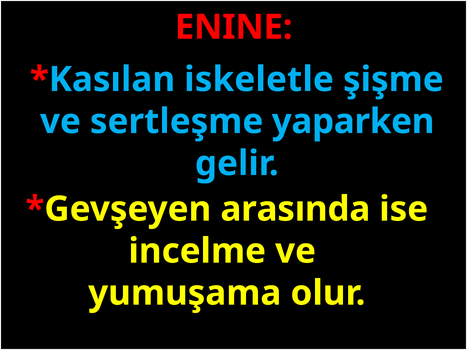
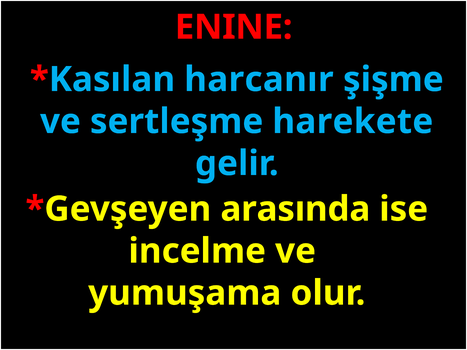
iskeletle: iskeletle -> harcanır (259, 80)
yaparken: yaparken -> harekete (353, 122)
